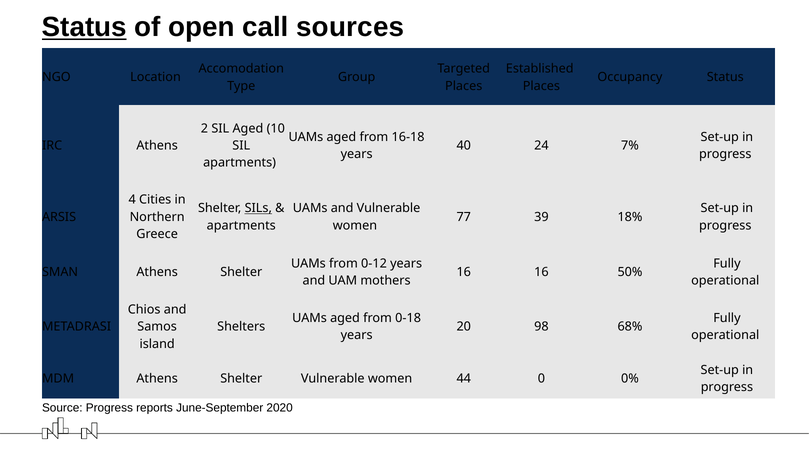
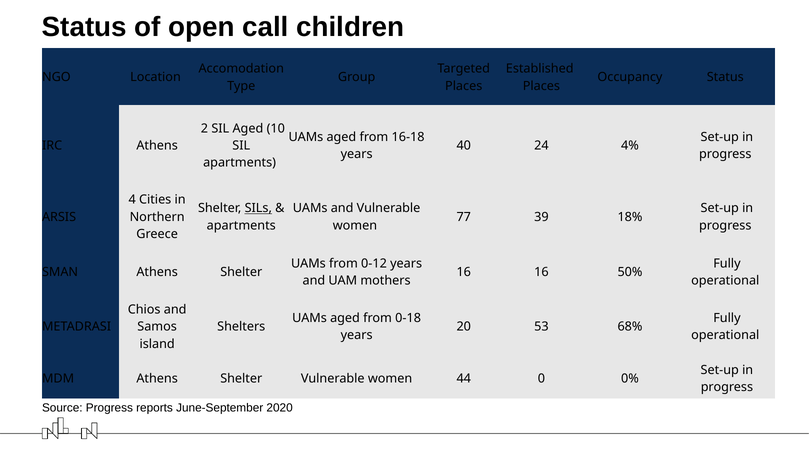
Status underline: present -> none (84, 27)
sources: sources -> children (350, 27)
7%: 7% -> 4% (630, 146)
98: 98 -> 53 (541, 327)
